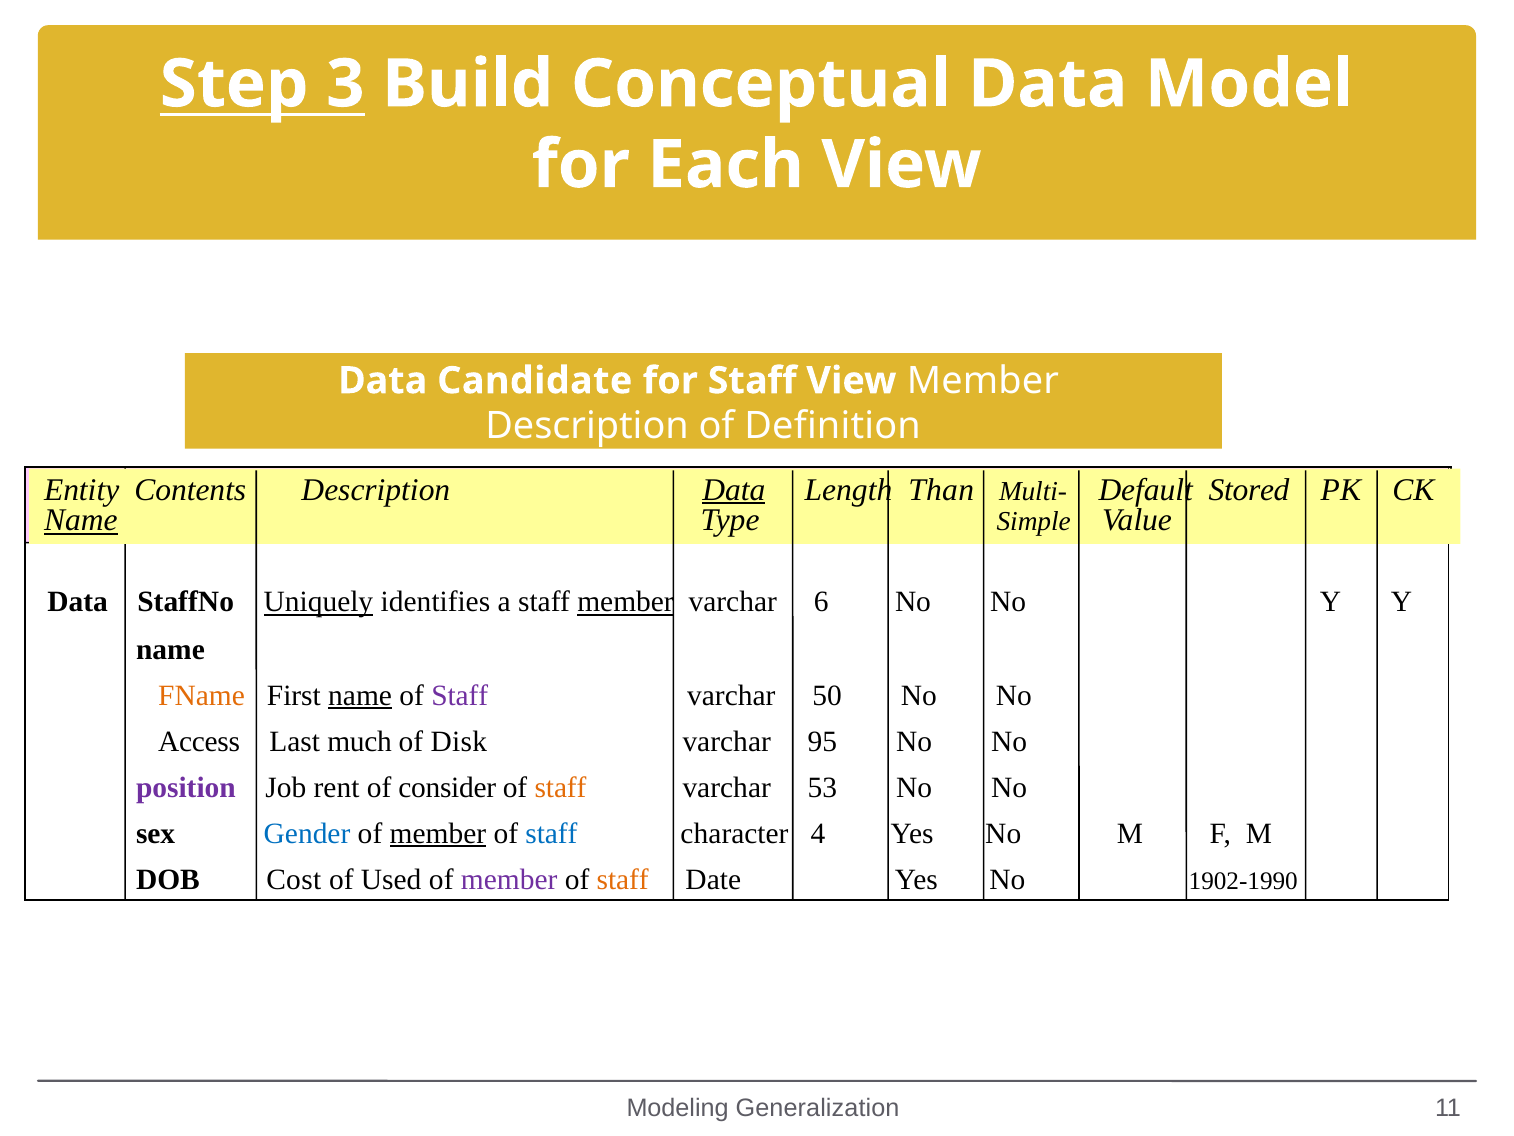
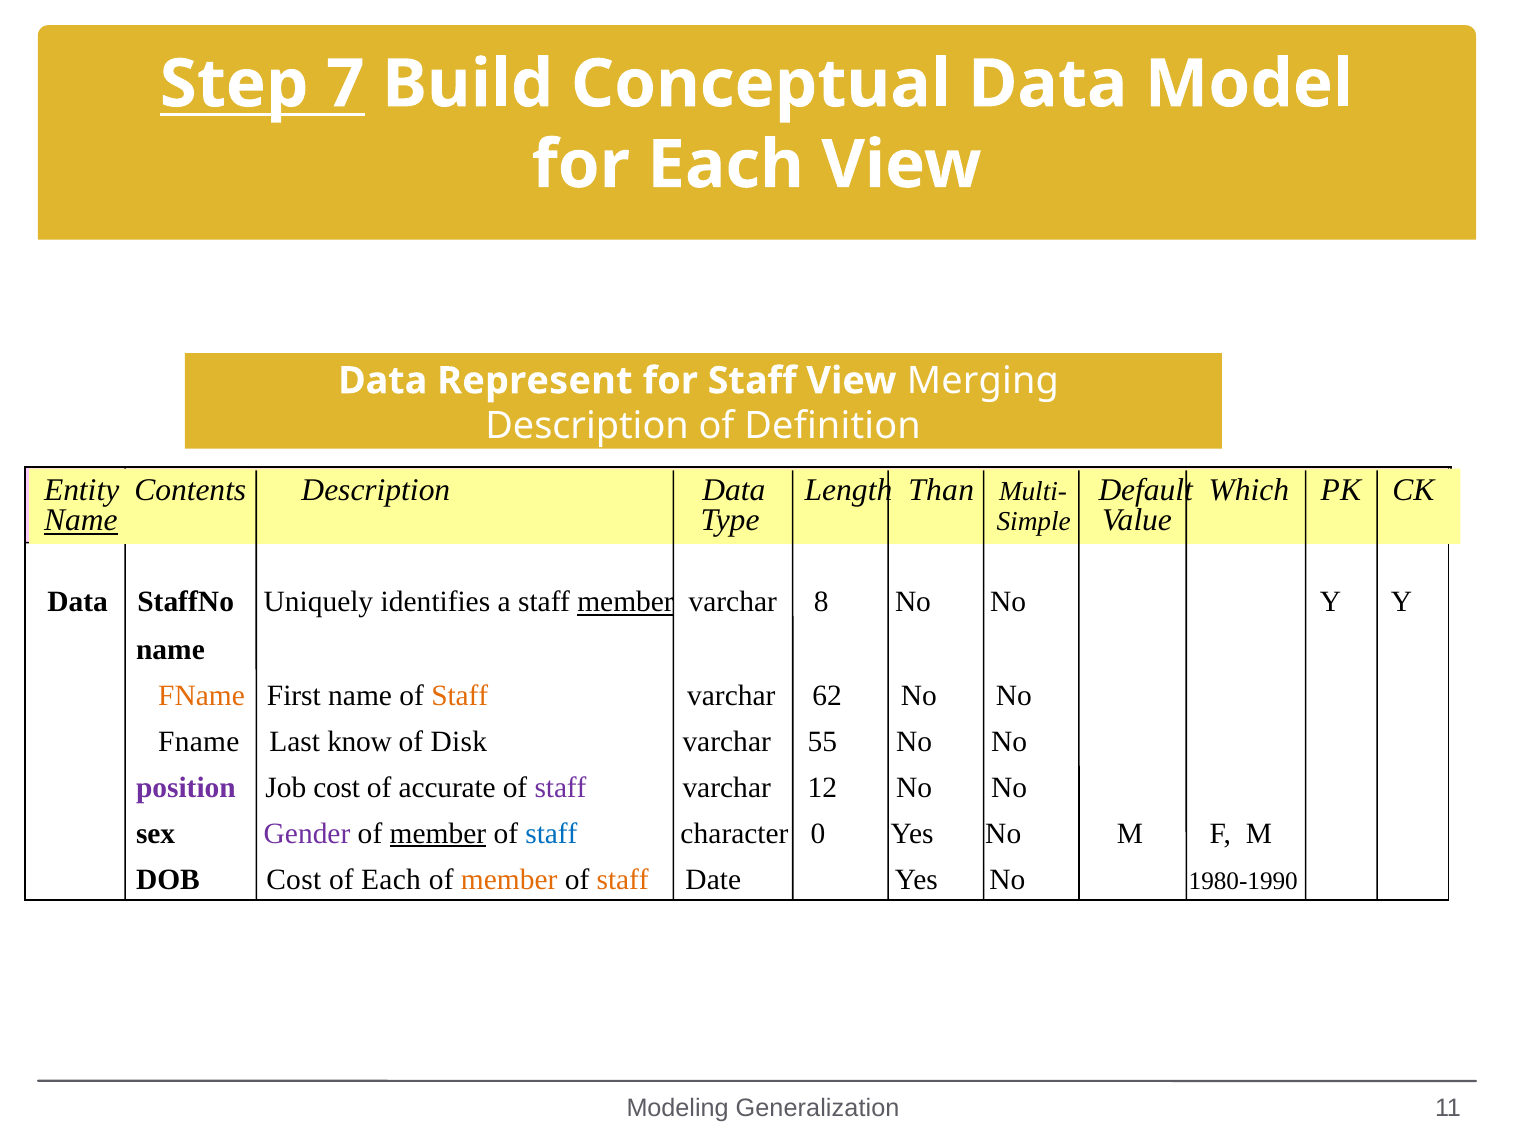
3: 3 -> 7 (345, 84)
Candidate: Candidate -> Represent (535, 381)
View Member: Member -> Merging (983, 381)
Data underline: present -> none (734, 490)
Stored: Stored -> Which (1249, 490)
Uniquely underline: present -> none (318, 602)
6: 6 -> 8 (821, 602)
name underline: present -> none (360, 695)
Staff colour: purple -> orange (460, 695)
50: 50 -> 62 (827, 695)
Access: Access -> Fname (199, 741)
much: much -> know (360, 741)
95: 95 -> 55 (822, 741)
Job rent: rent -> cost (337, 787)
consider: consider -> accurate (447, 787)
staff colour: orange -> purple (561, 787)
53: 53 -> 12 (822, 787)
Gender colour: blue -> purple (307, 833)
4: 4 -> 0 (818, 833)
of Used: Used -> Each (391, 879)
member colour: purple -> orange (509, 879)
1902-1990: 1902-1990 -> 1980-1990 (1243, 880)
